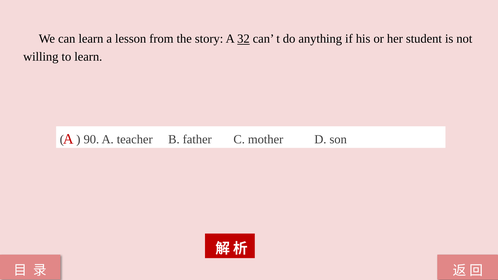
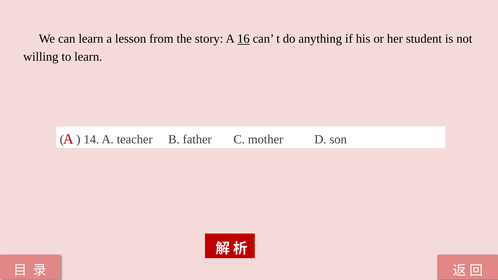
32: 32 -> 16 (243, 39)
90: 90 -> 14 (91, 140)
